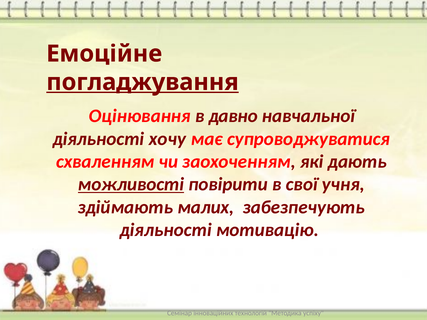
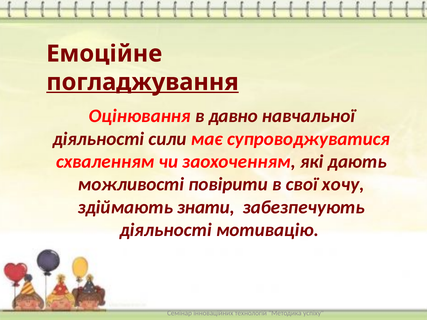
хочу: хочу -> сили (167, 139)
можливості underline: present -> none (131, 184)
учня: учня -> хочу (343, 184)
малих: малих -> знати (206, 207)
